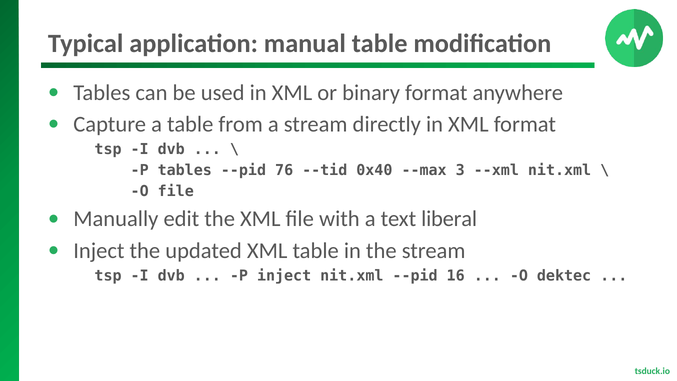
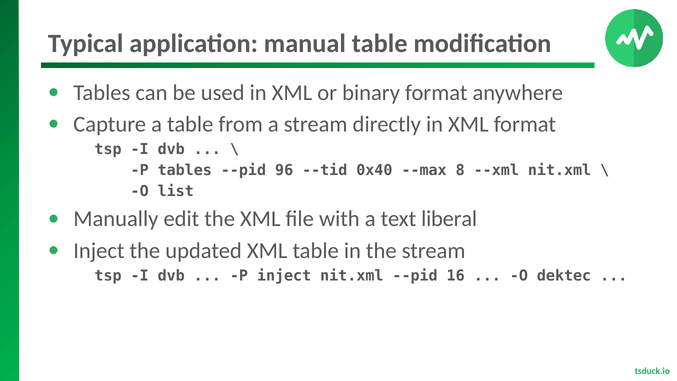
76: 76 -> 96 (284, 170)
3: 3 -> 8 (460, 170)
O file: file -> list (176, 191)
